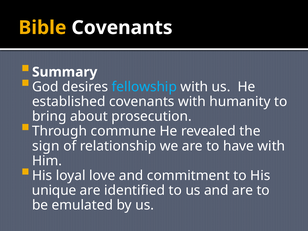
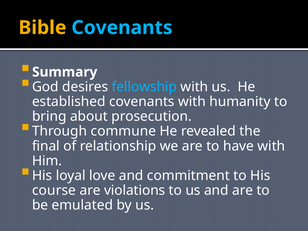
Covenants colour: white -> light blue (122, 28)
sign: sign -> final (46, 146)
unique: unique -> course (54, 190)
identified: identified -> violations (135, 190)
